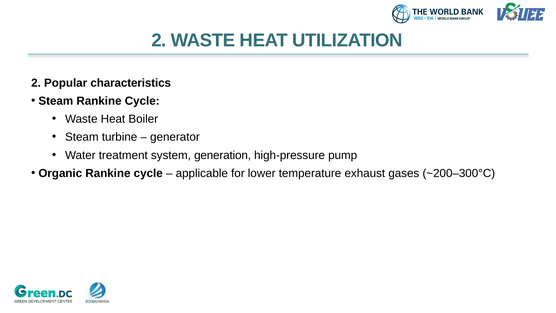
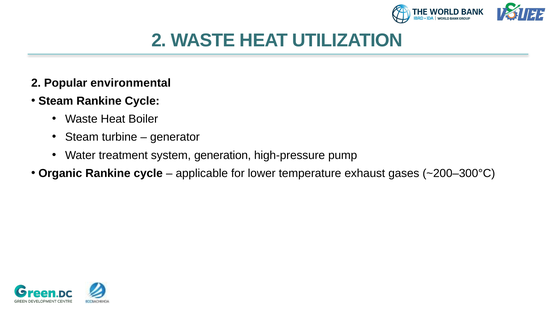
characteristics: characteristics -> environmental (131, 83)
